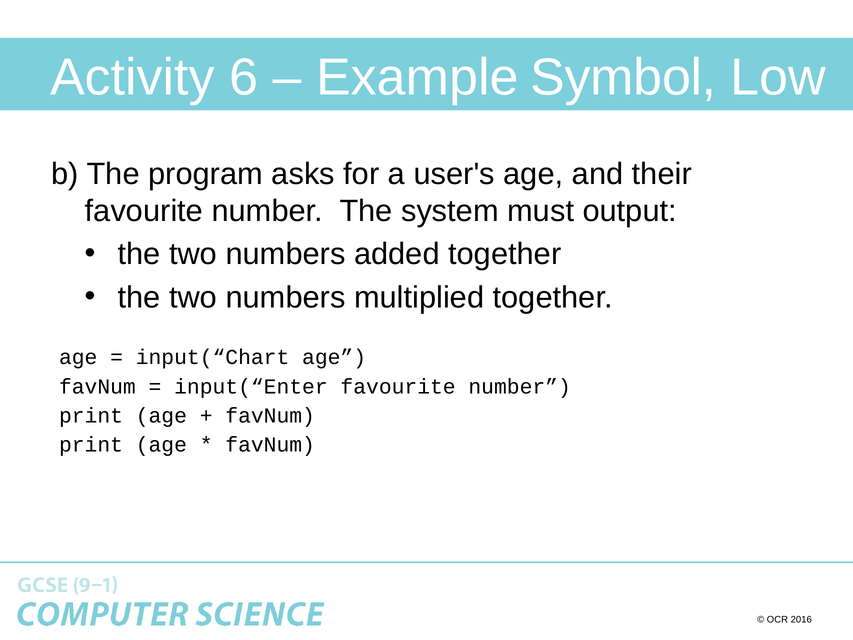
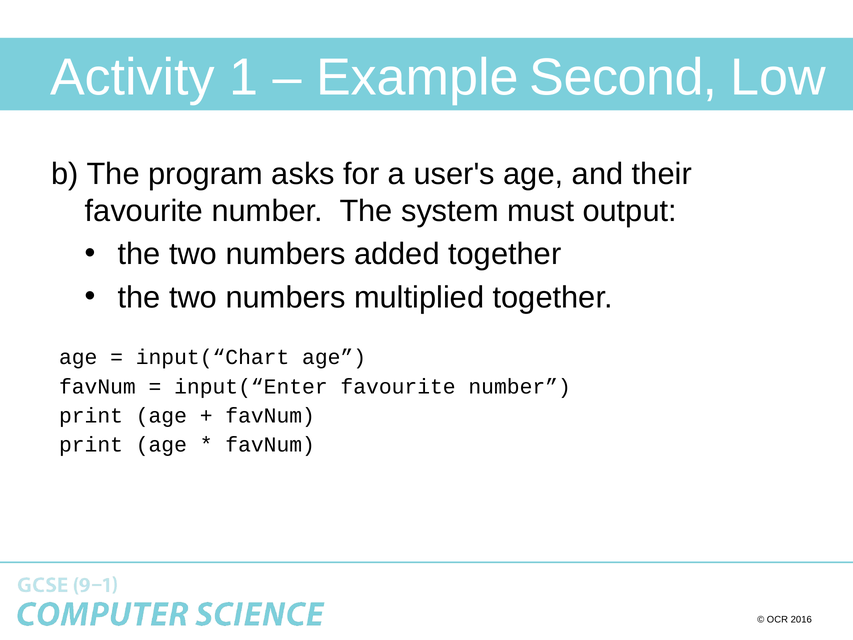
6: 6 -> 1 (244, 78)
Symbol: Symbol -> Second (623, 78)
